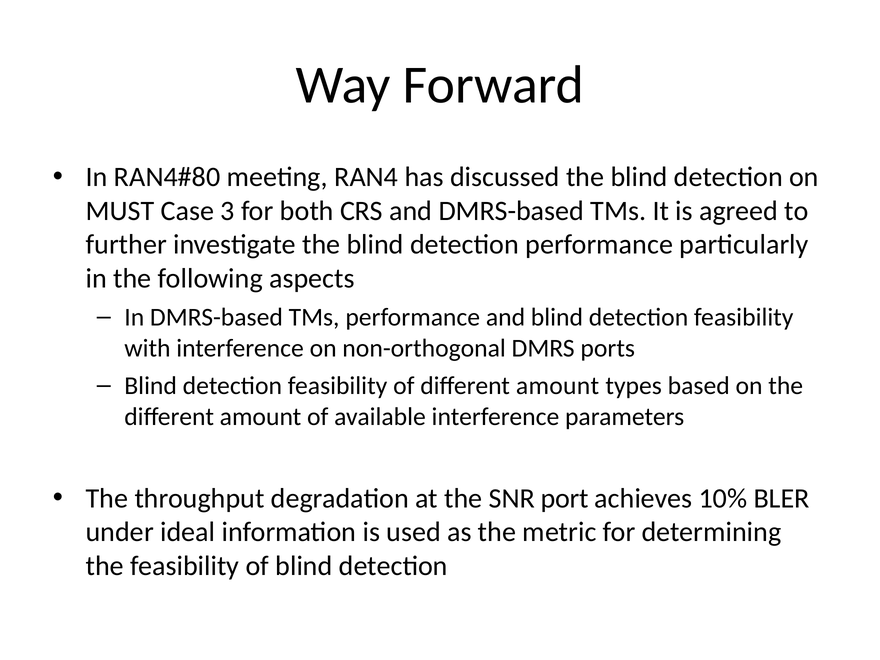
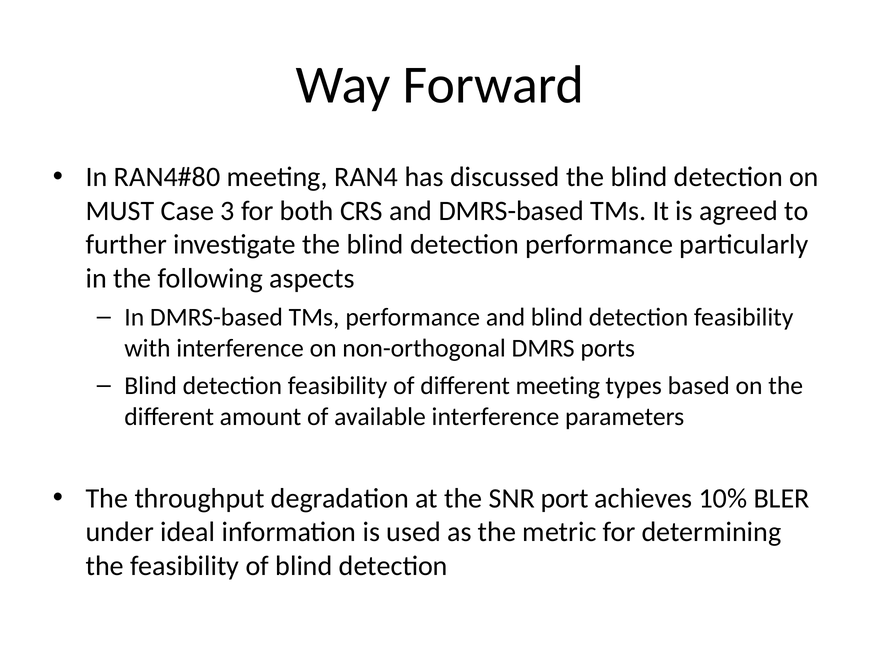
of different amount: amount -> meeting (558, 386)
